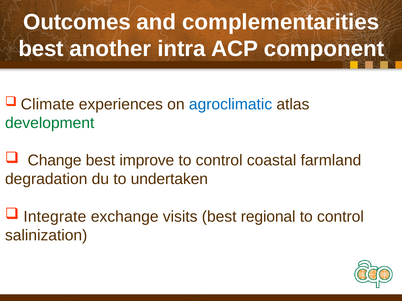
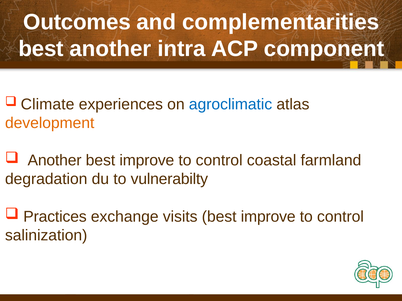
development colour: green -> orange (50, 123)
Change: Change -> Another (55, 161)
undertaken: undertaken -> vulnerabilty (169, 179)
Integrate: Integrate -> Practices (55, 217)
visits best regional: regional -> improve (268, 217)
